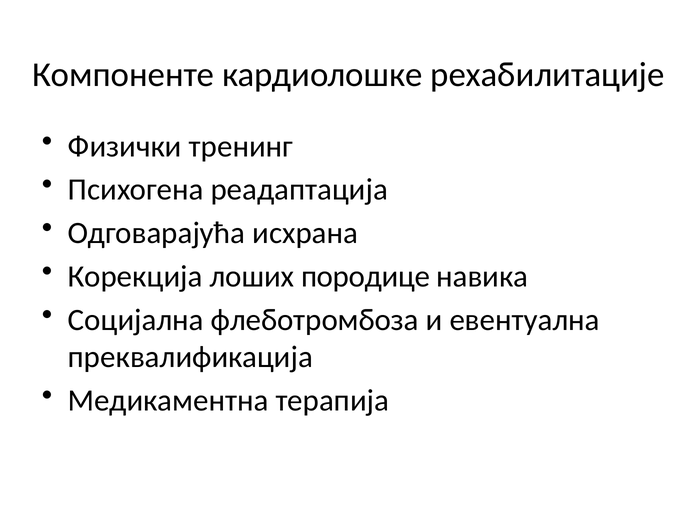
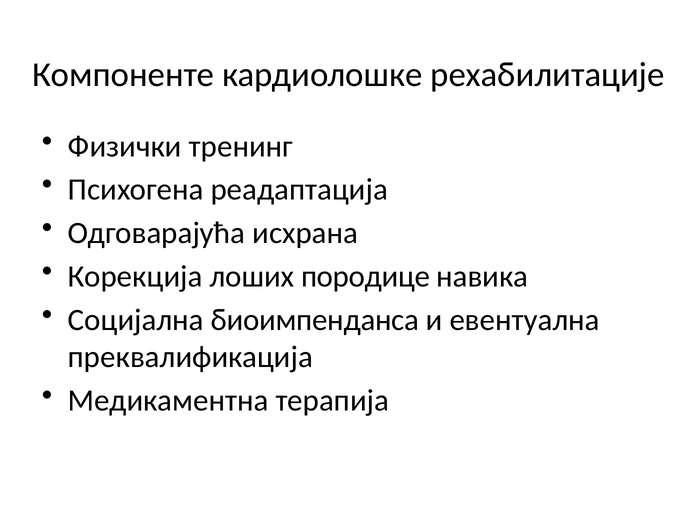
флеботромбоза: флеботромбоза -> биоимпенданса (315, 320)
